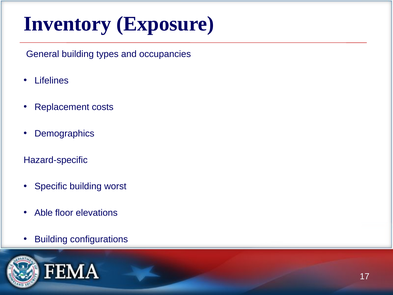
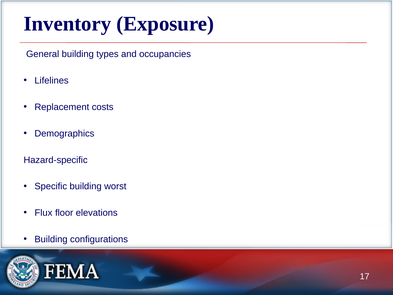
Able: Able -> Flux (43, 213)
